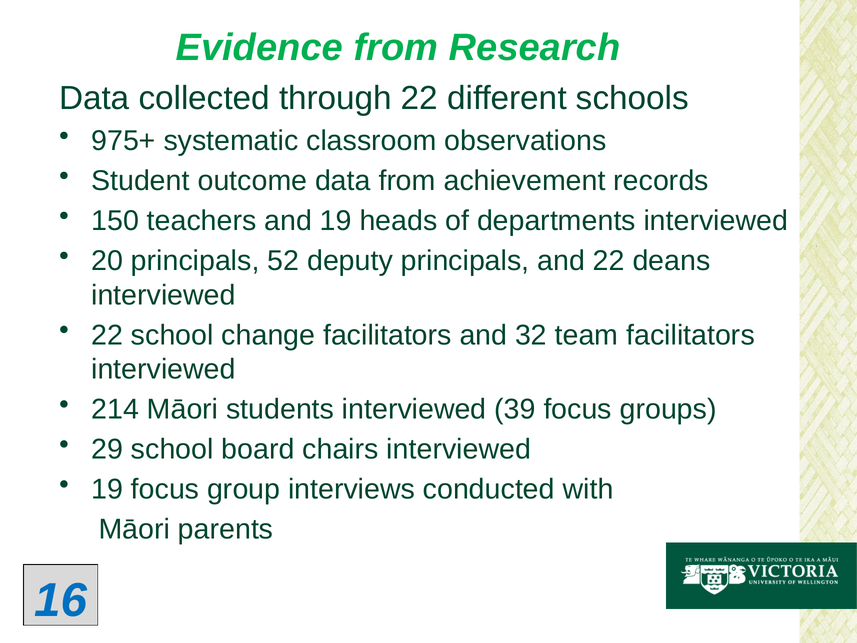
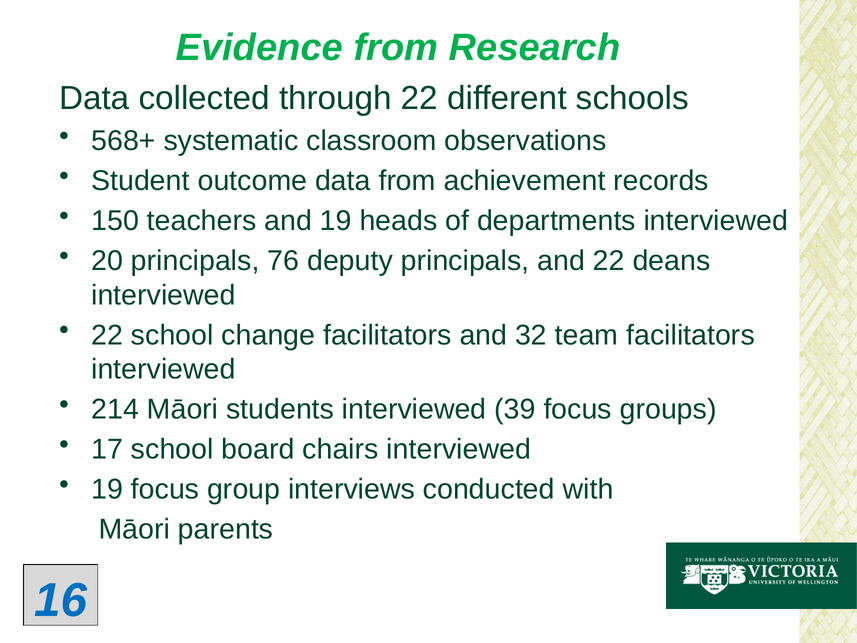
975+: 975+ -> 568+ (123, 141)
52: 52 -> 76 (283, 261)
29: 29 -> 17 (107, 449)
